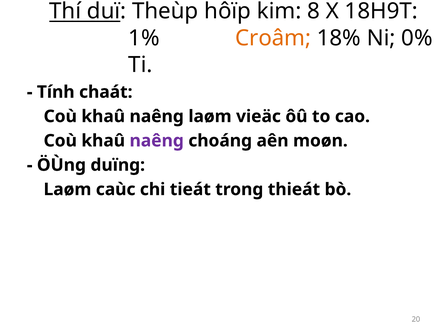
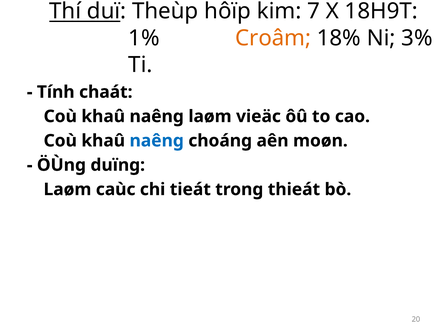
8: 8 -> 7 (314, 11)
0%: 0% -> 3% (417, 38)
naêng colour: purple -> blue (157, 141)
